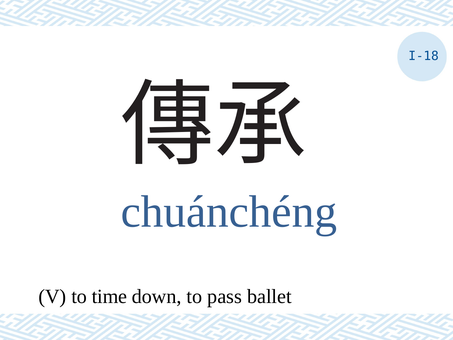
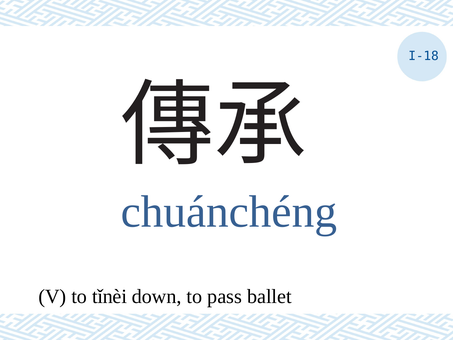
time: time -> tǐnèi (109, 296)
